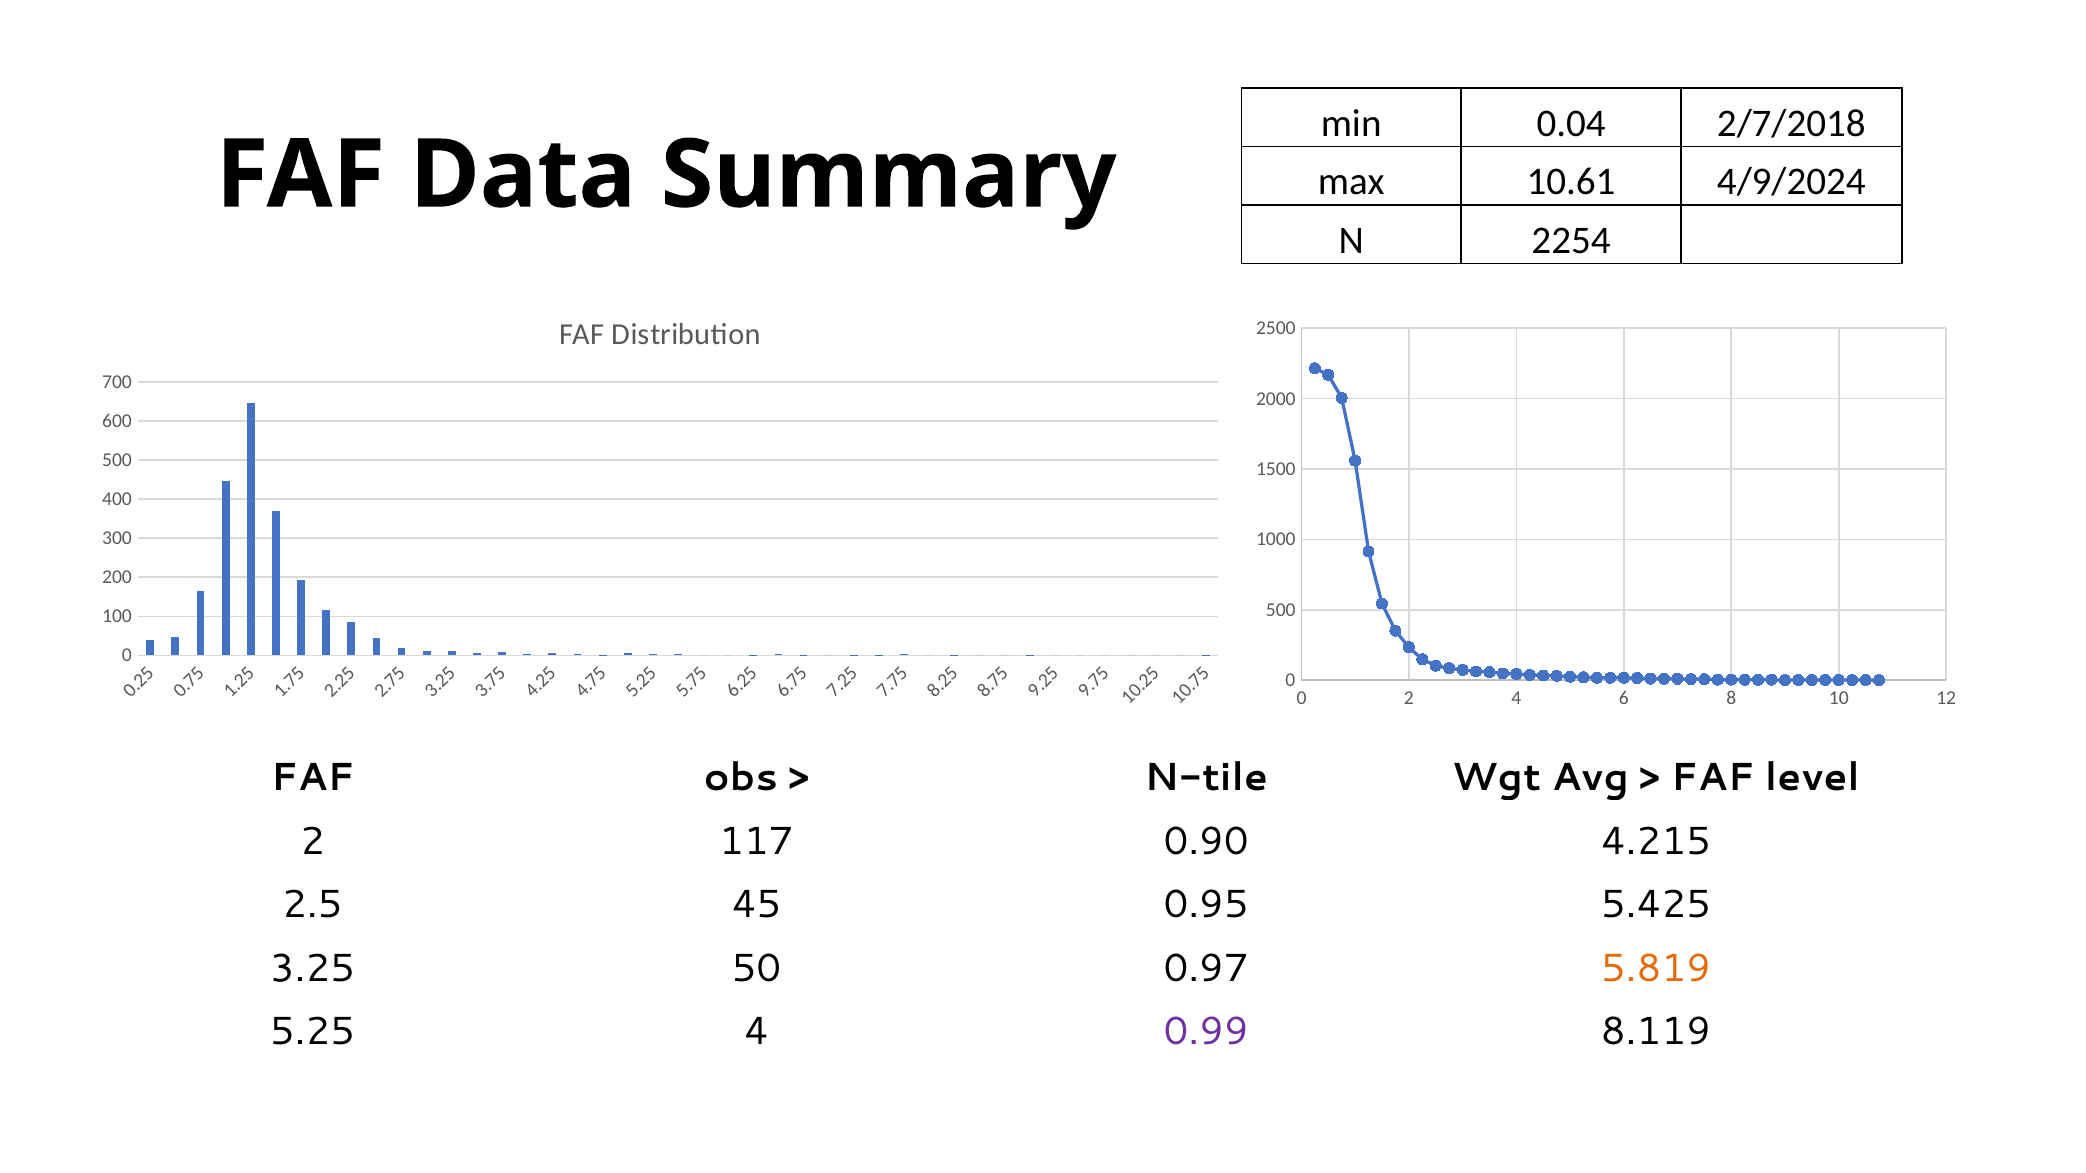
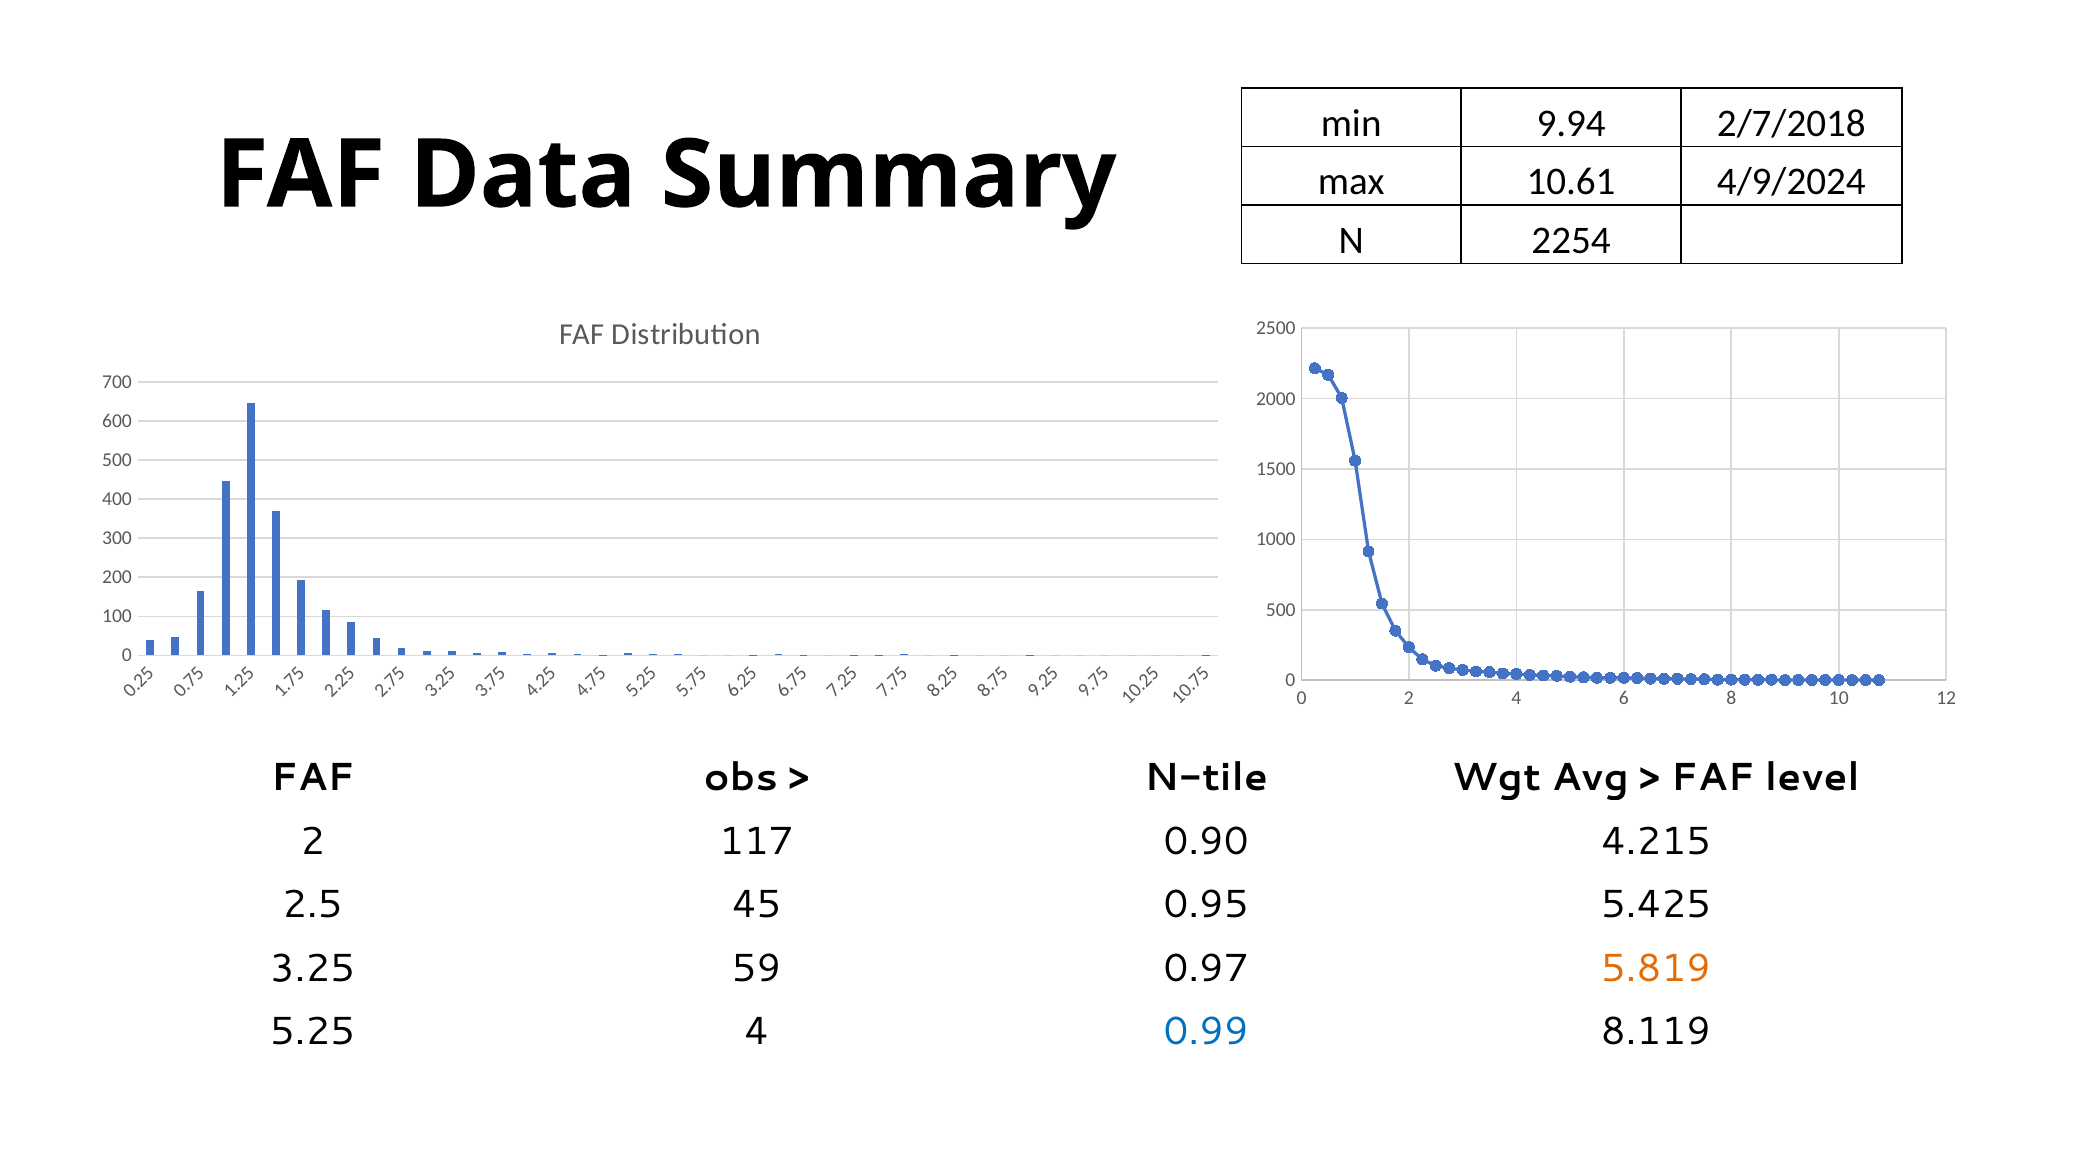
0.04: 0.04 -> 9.94 (1571, 123)
50: 50 -> 59 (756, 968)
0.99 colour: purple -> blue (1206, 1032)
